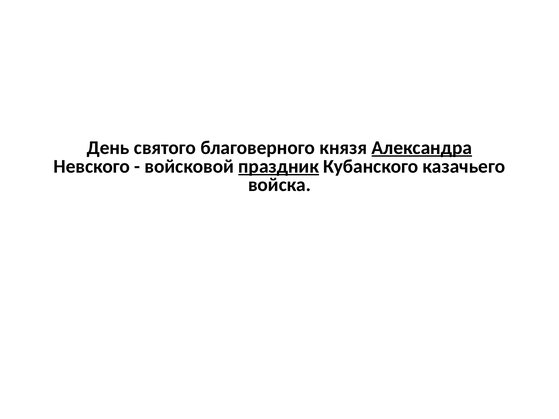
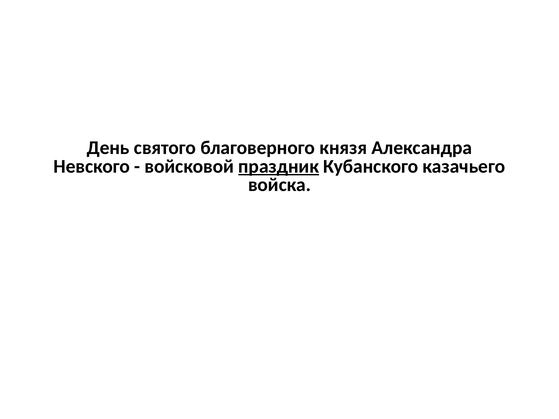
Александра underline: present -> none (422, 148)
